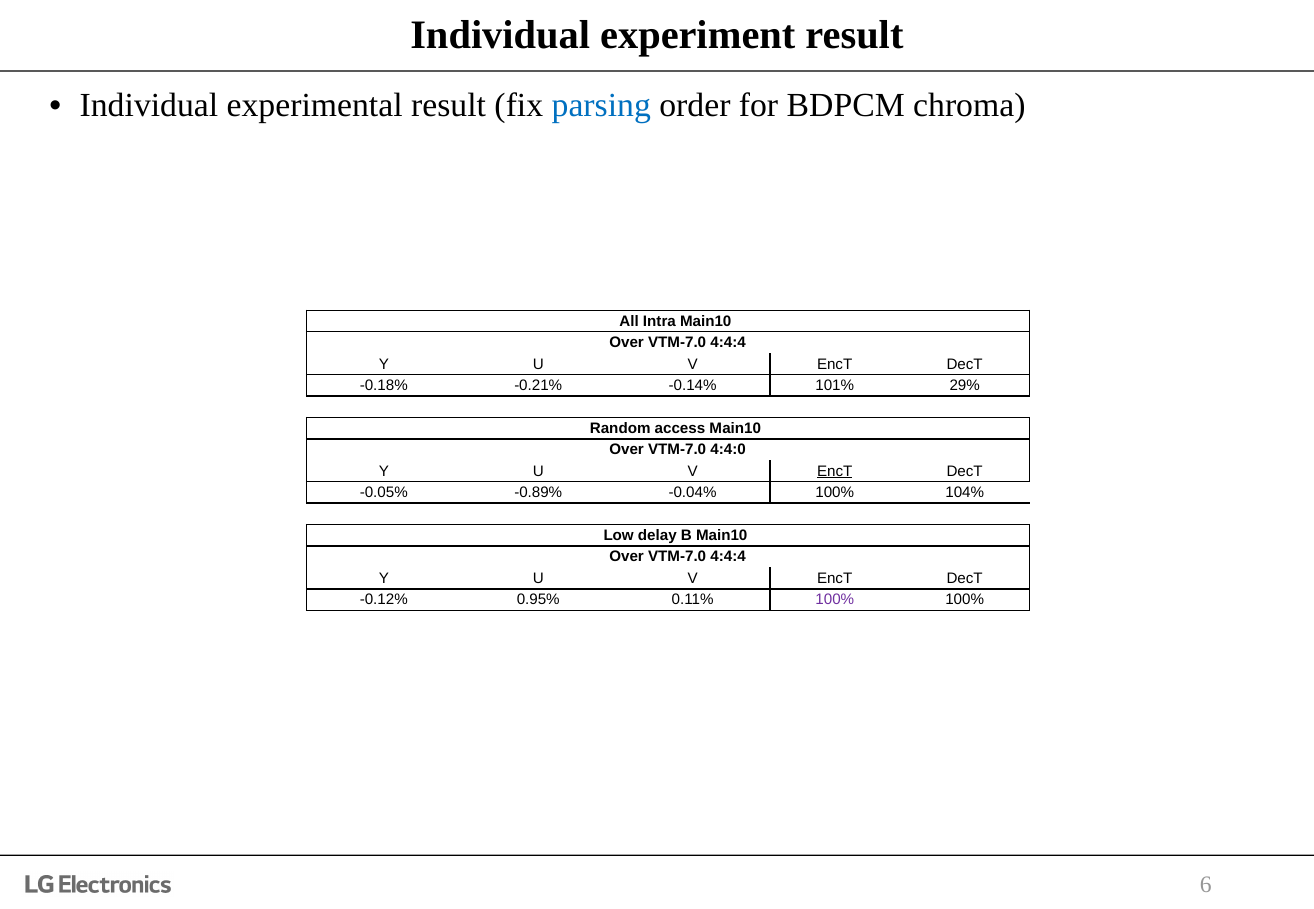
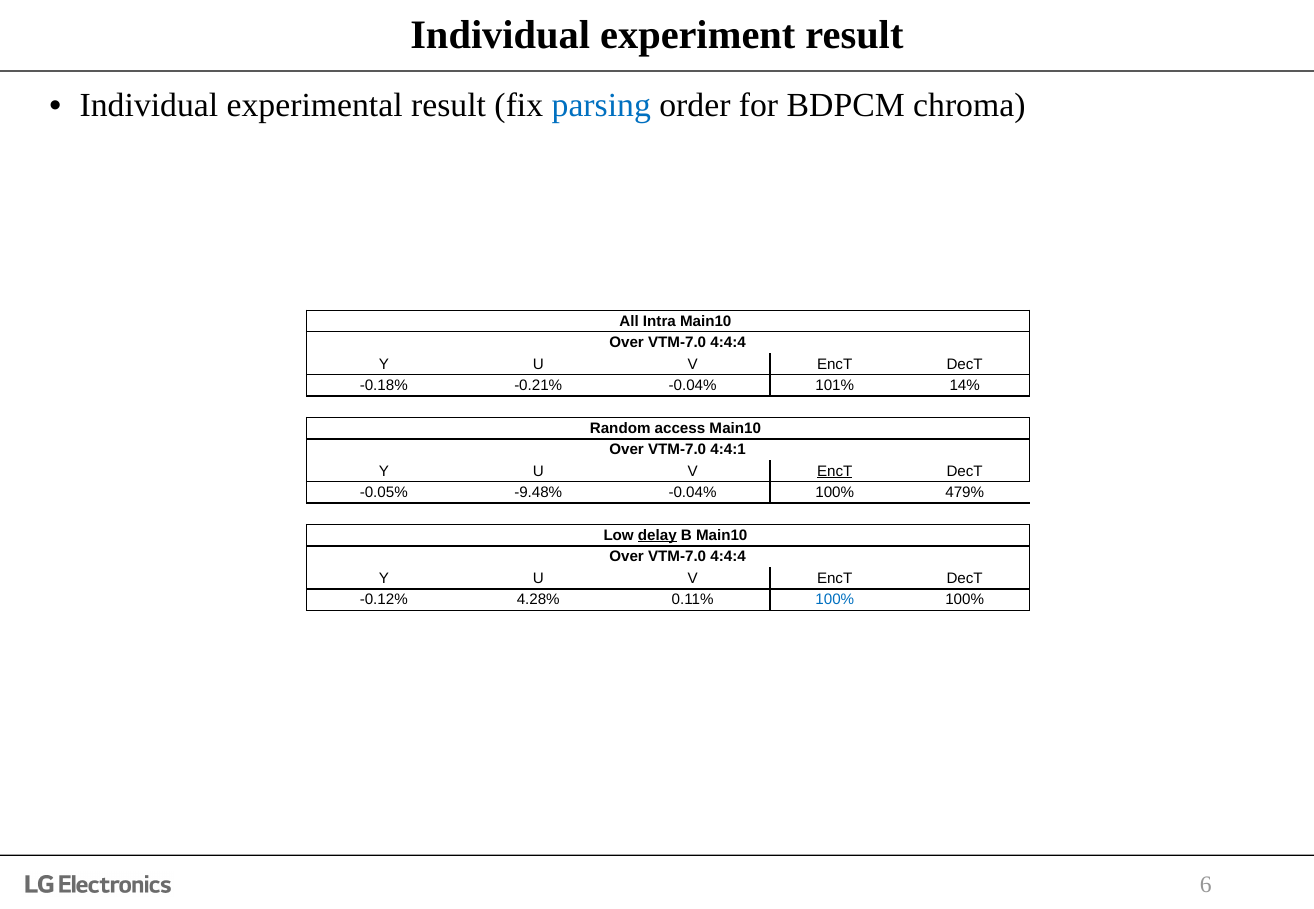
-0.21% -0.14%: -0.14% -> -0.04% (693, 386)
29%: 29% -> 14% (965, 386)
4:4:0: 4:4:0 -> 4:4:1 (728, 450)
-0.89%: -0.89% -> -9.48% (538, 493)
104%: 104% -> 479% (965, 493)
delay underline: none -> present (657, 536)
0.95%: 0.95% -> 4.28% (538, 600)
100% colour: purple -> blue (835, 600)
